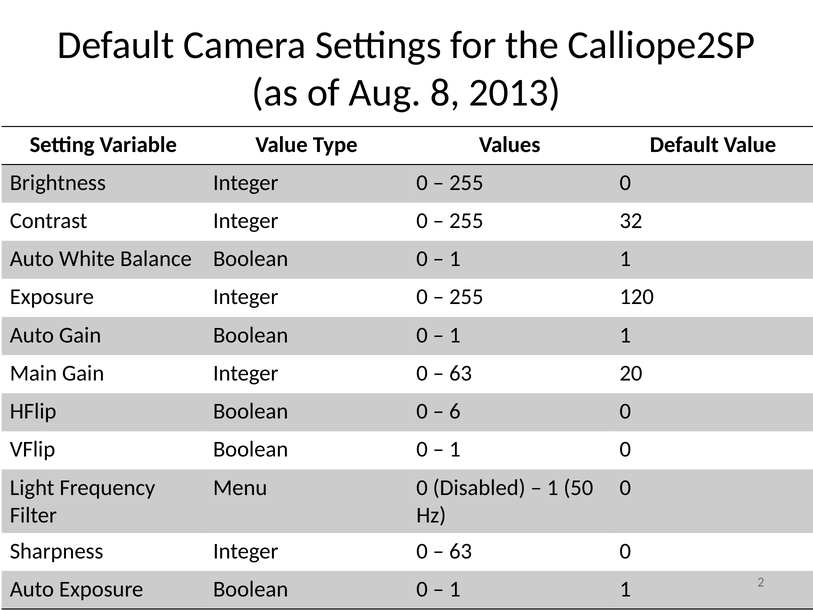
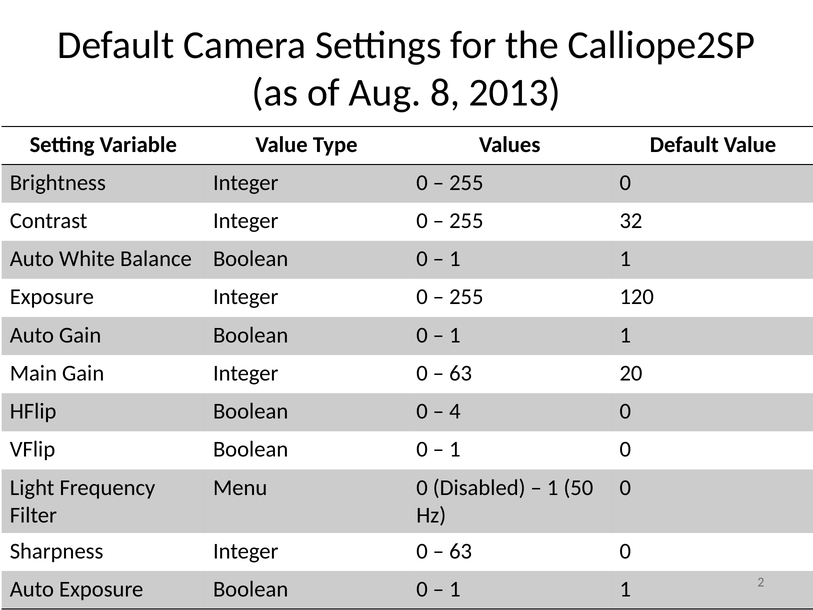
6: 6 -> 4 (455, 411)
